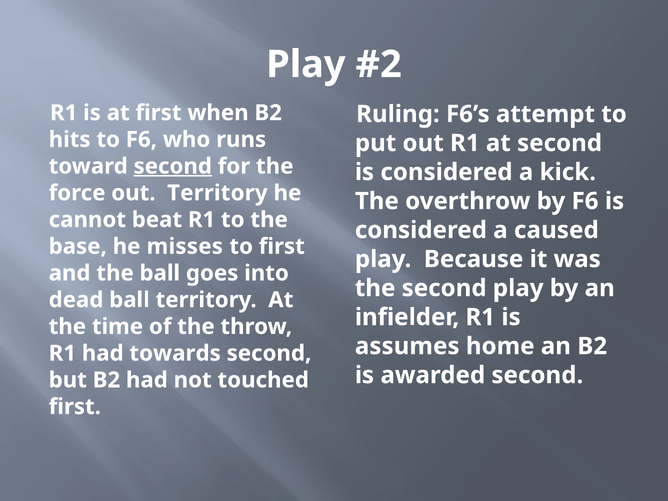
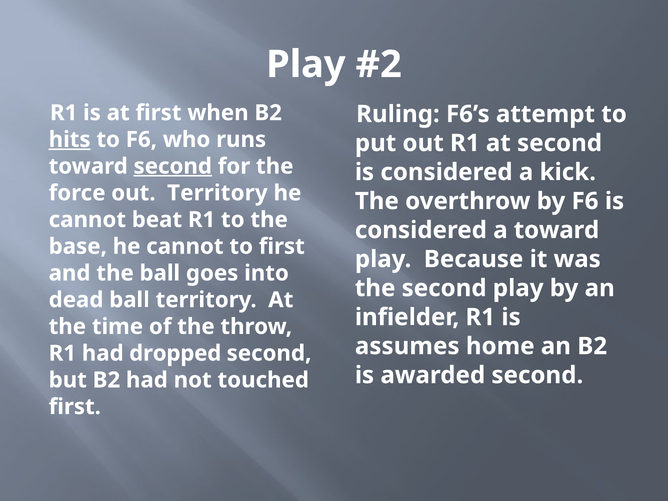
hits underline: none -> present (70, 140)
a caused: caused -> toward (557, 230)
base he misses: misses -> cannot (185, 246)
towards: towards -> dropped (175, 353)
